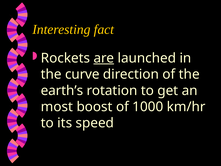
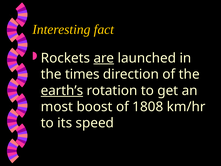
curve: curve -> times (82, 74)
earth’s underline: none -> present (62, 90)
1000: 1000 -> 1808 (148, 107)
